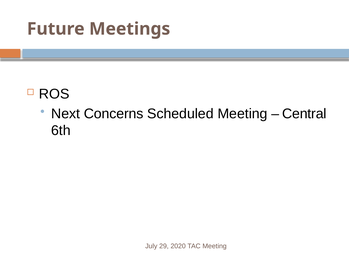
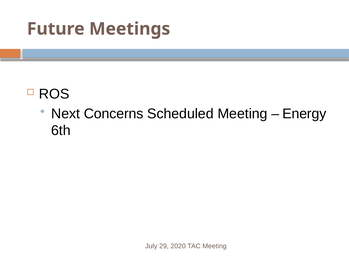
Central: Central -> Energy (304, 114)
